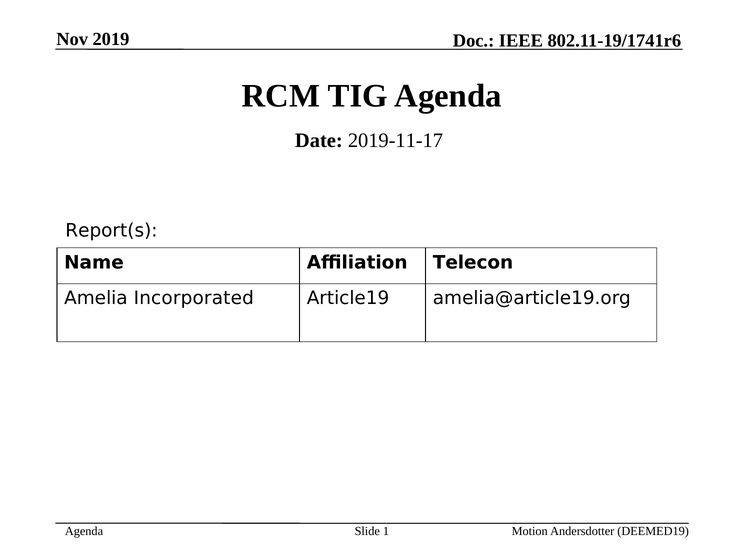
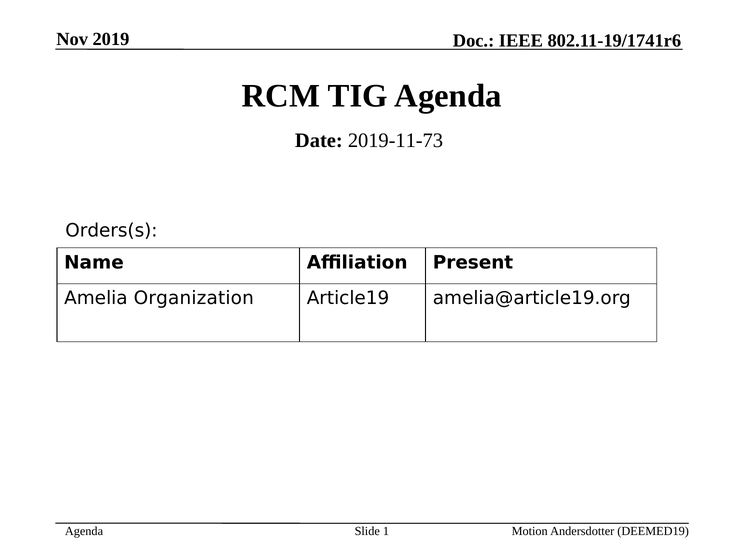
2019-11-17: 2019-11-17 -> 2019-11-73 (395, 140)
Report(s: Report(s -> Orders(s (111, 231)
Telecon: Telecon -> Present (473, 262)
Incorporated: Incorporated -> Organization (194, 298)
